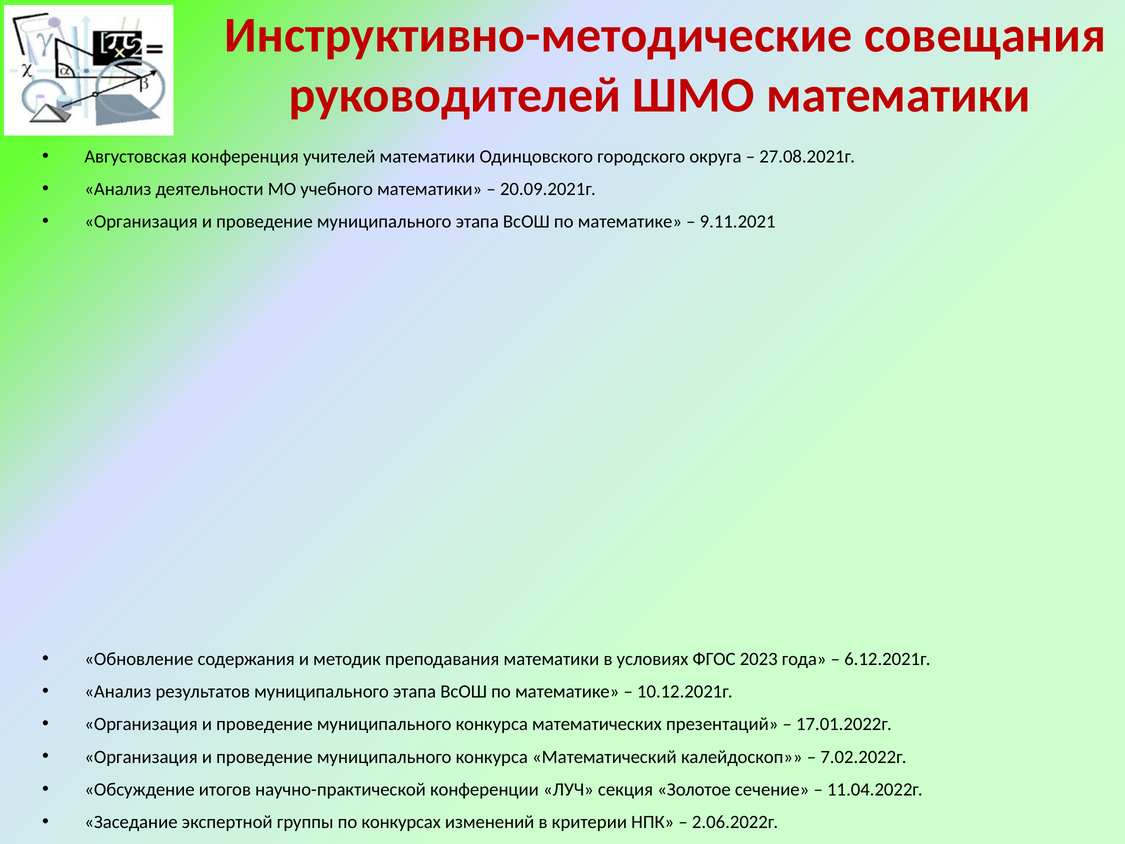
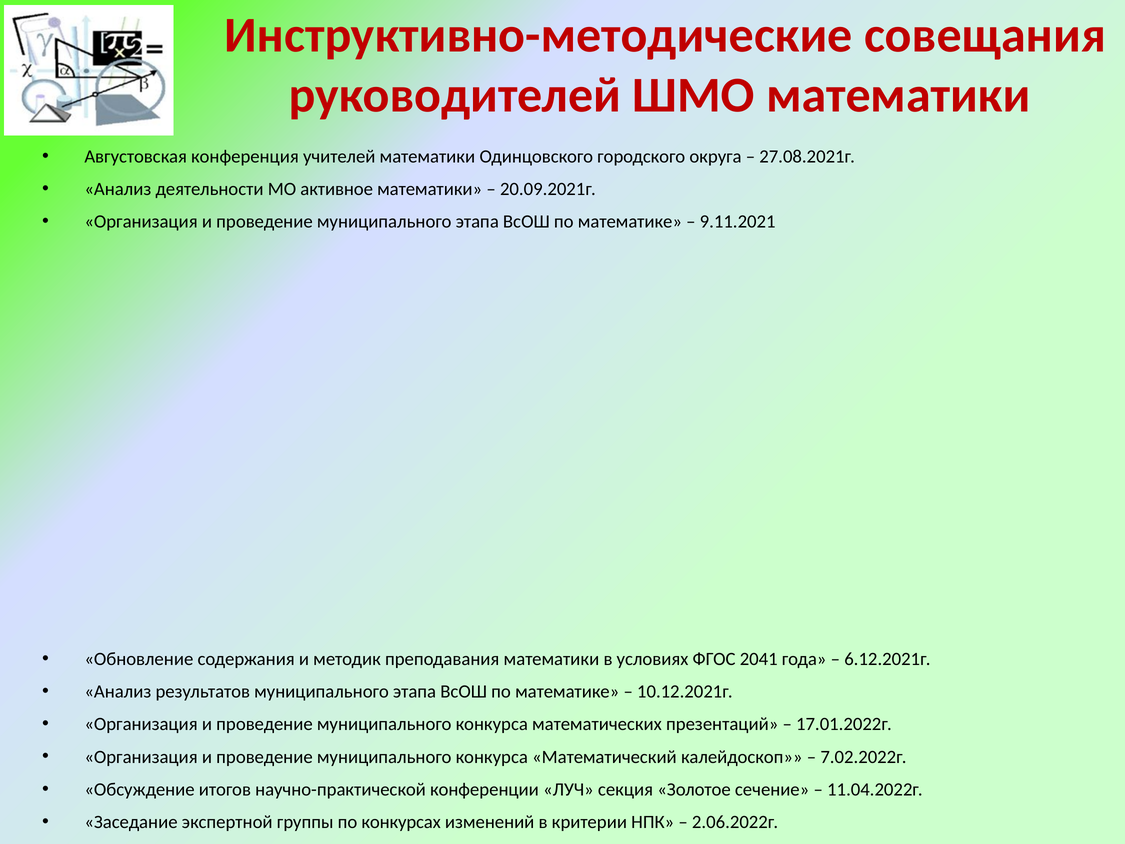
учебного: учебного -> активное (337, 189)
2023: 2023 -> 2041 (759, 659)
